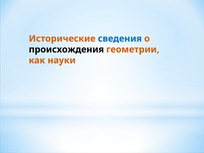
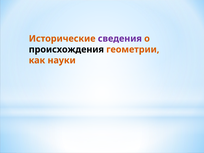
сведения colour: blue -> purple (120, 39)
